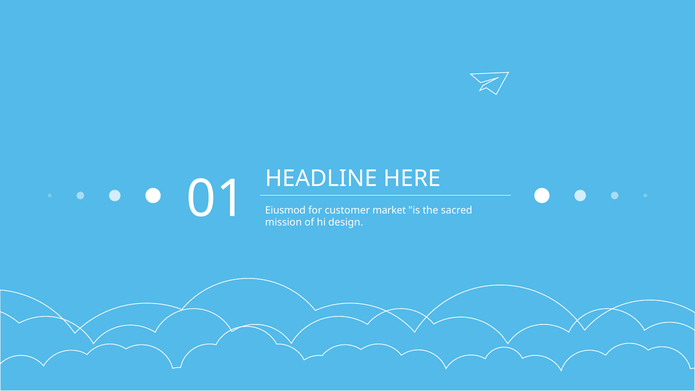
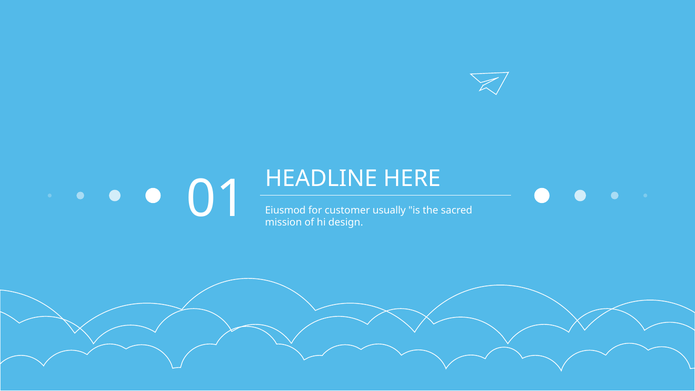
market: market -> usually (389, 210)
